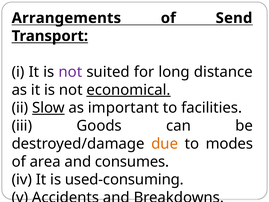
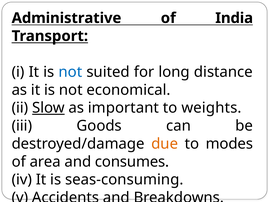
Arrangements: Arrangements -> Administrative (66, 18)
Send: Send -> India (234, 18)
not colour: purple -> blue (70, 72)
economical underline: present -> none (129, 90)
facilities: facilities -> weights (212, 108)
used-consuming: used-consuming -> seas-consuming (124, 179)
